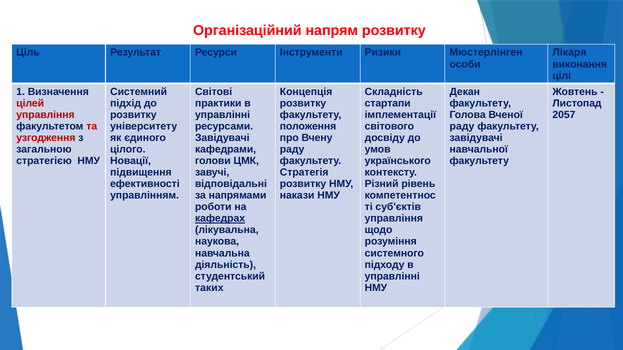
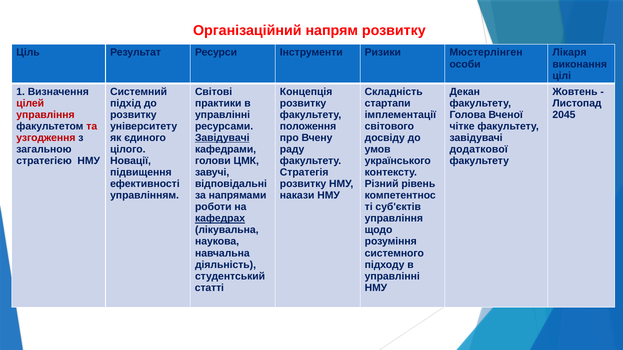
2057: 2057 -> 2045 (564, 115)
раду: раду -> чітке (462, 127)
Завідувачі underline: none -> present (222, 138)
навчальної: навчальної -> додаткової (479, 150)
таких: таких -> статті (209, 288)
